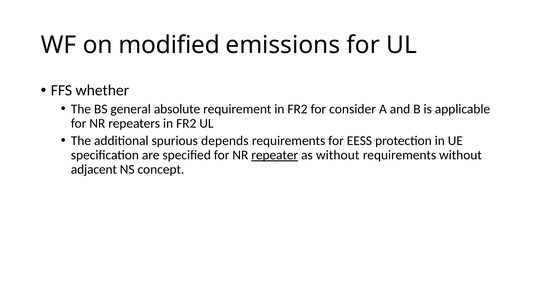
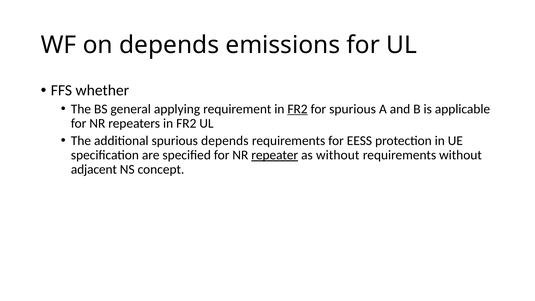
on modified: modified -> depends (169, 45)
absolute: absolute -> applying (177, 109)
FR2 underline: none -> present (298, 109)
for consider: consider -> spurious (353, 109)
